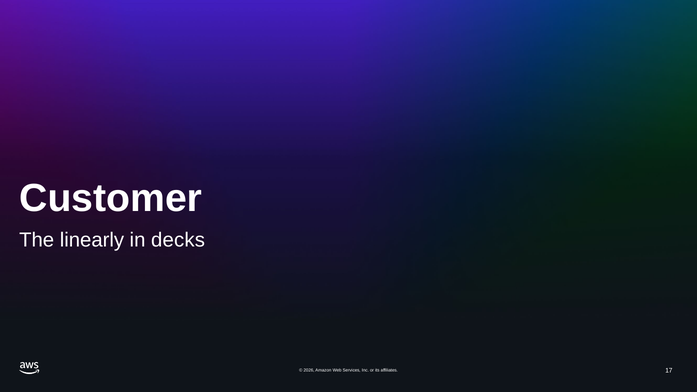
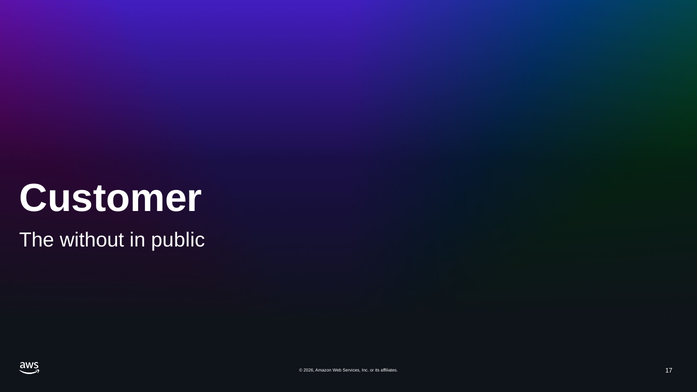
linearly: linearly -> without (92, 240)
decks: decks -> public (178, 240)
